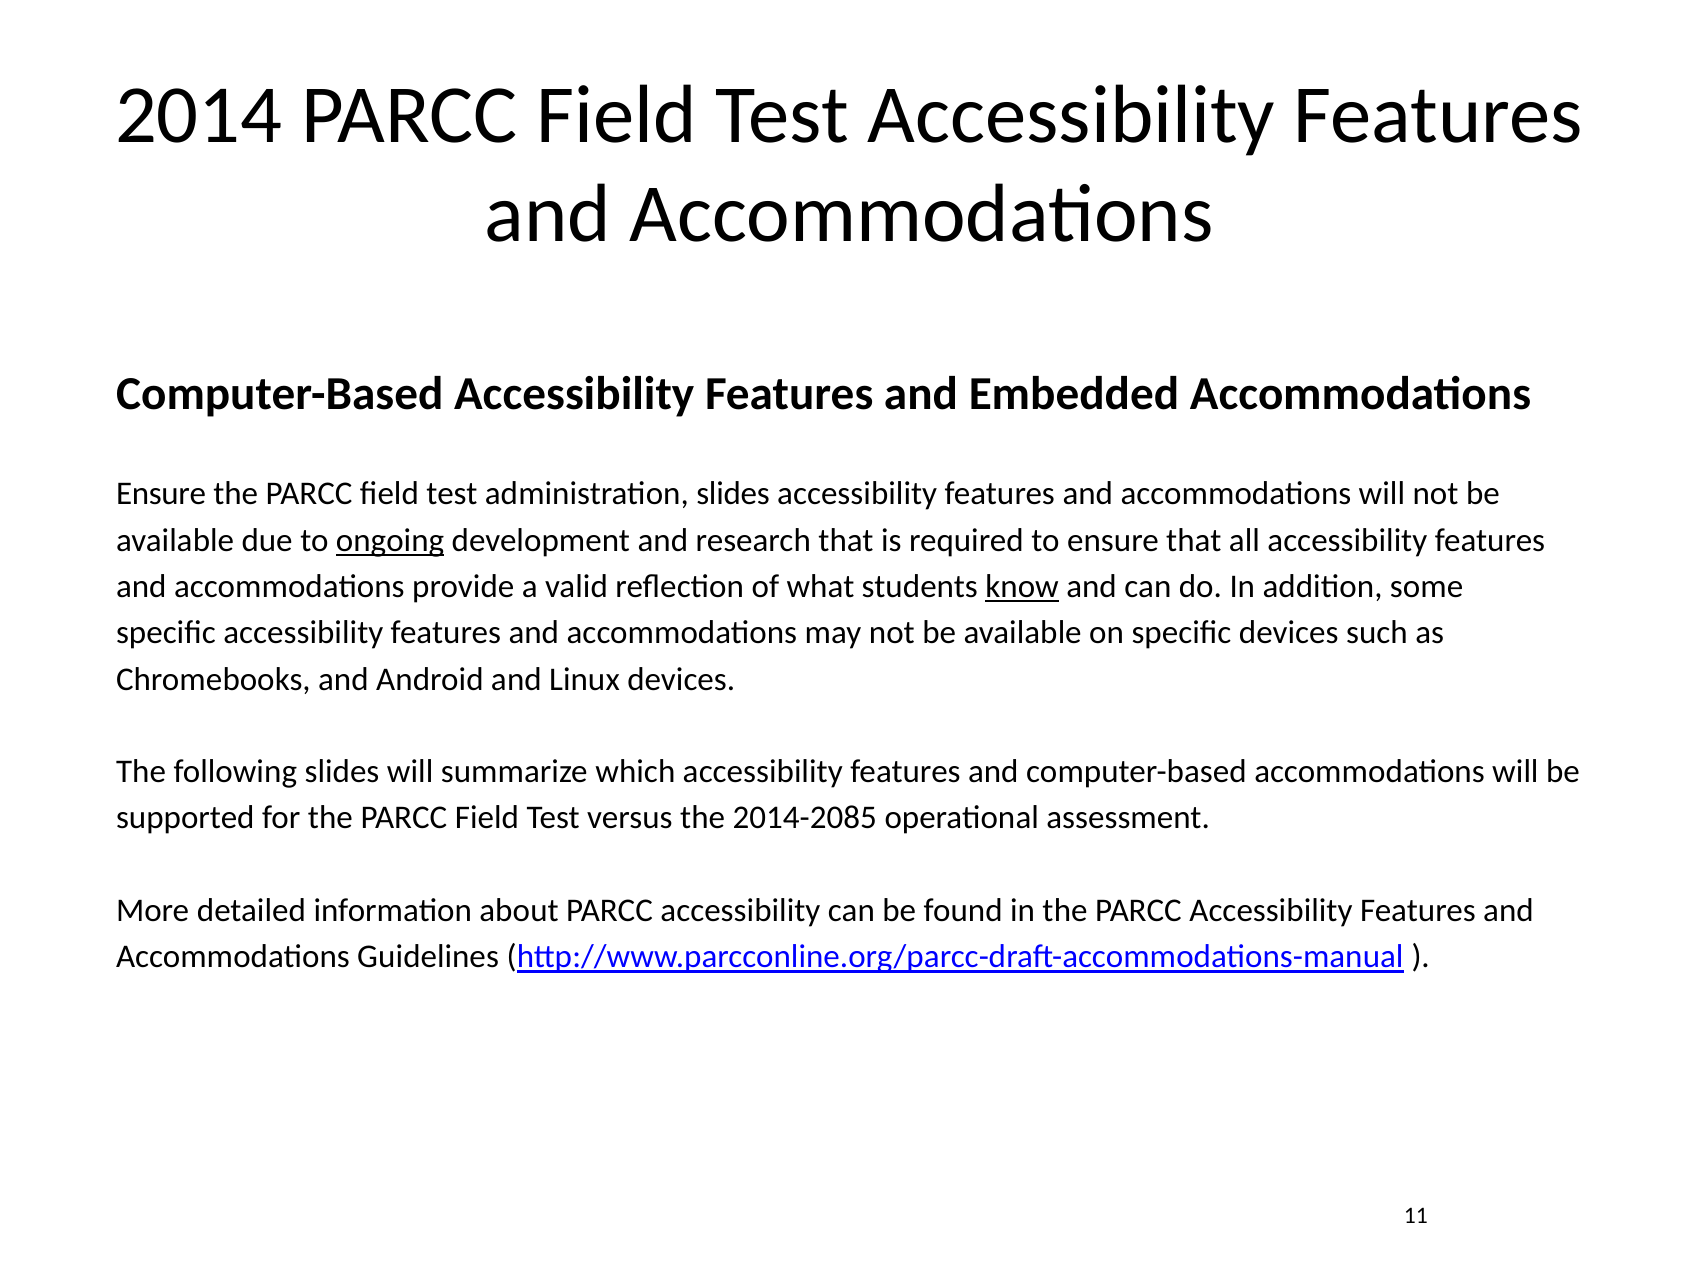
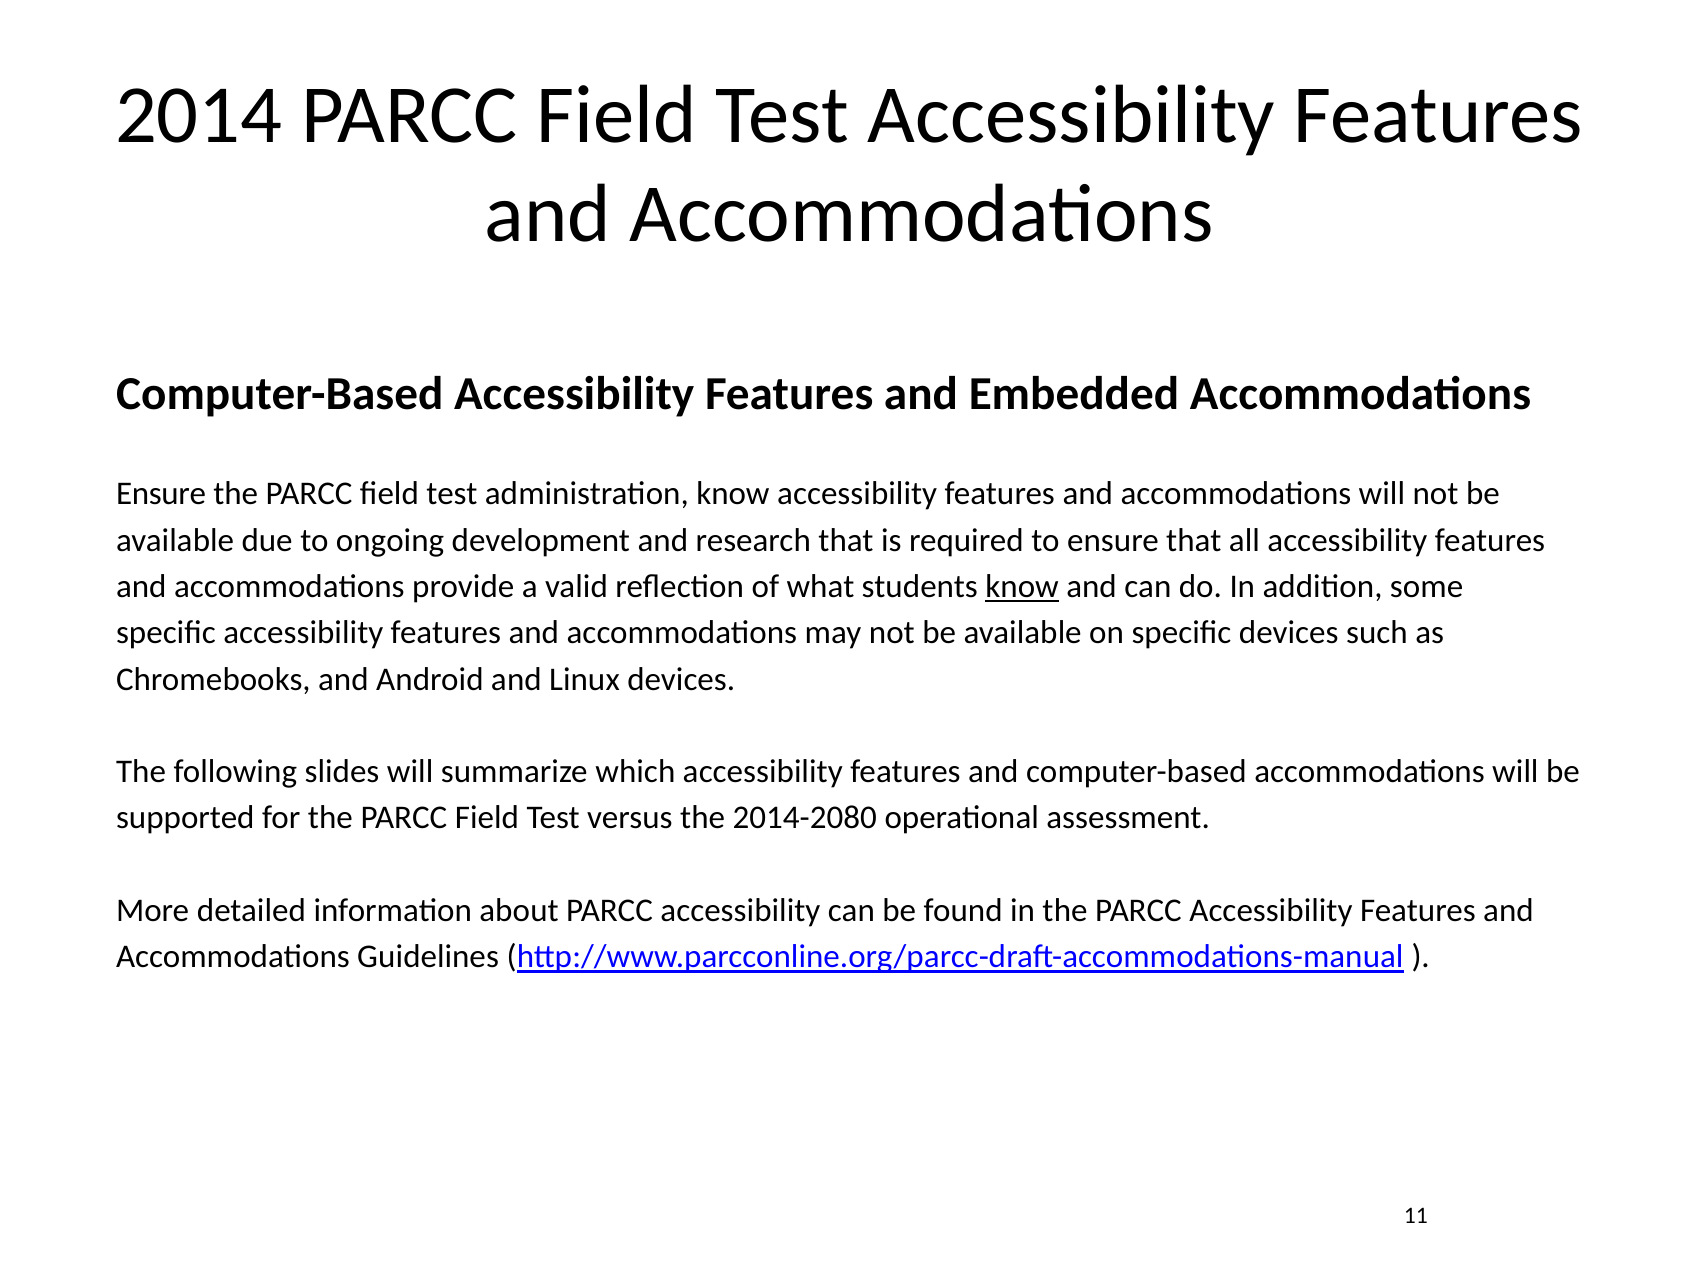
administration slides: slides -> know (733, 494)
ongoing underline: present -> none (390, 540)
2014-2085: 2014-2085 -> 2014-2080 (805, 818)
